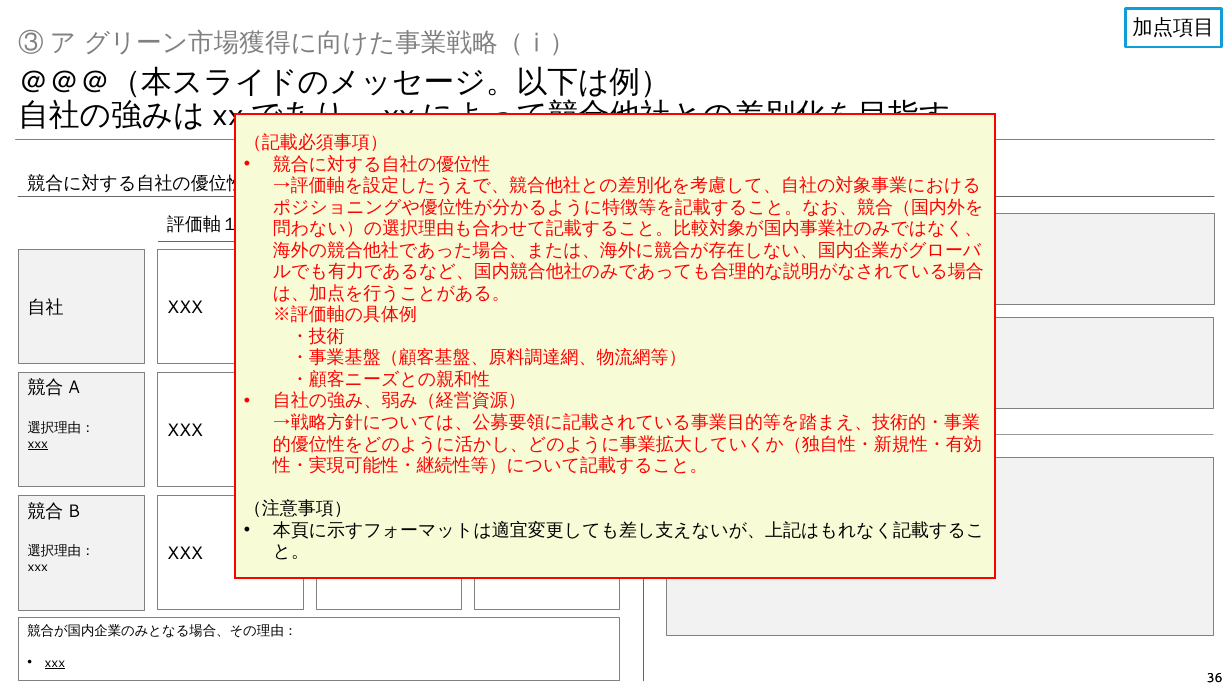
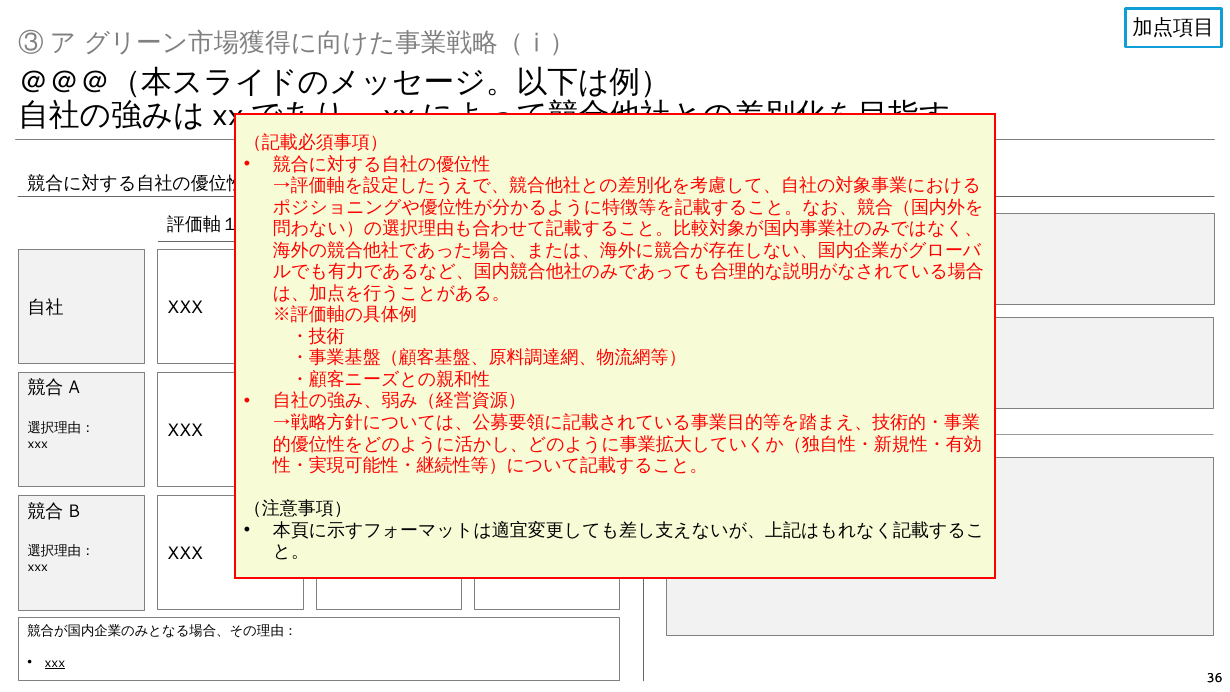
xxx underline: present -> none (38, 444)
